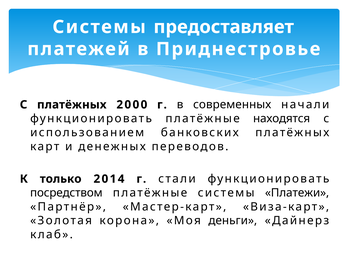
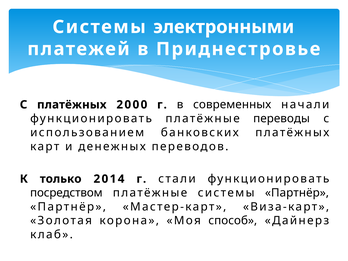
предоставляет: предоставляет -> электронными (224, 27)
находятся: находятся -> переводы (282, 119)
системы Платежи: Платежи -> Партнёр (297, 193)
деньги: деньги -> способ (233, 221)
